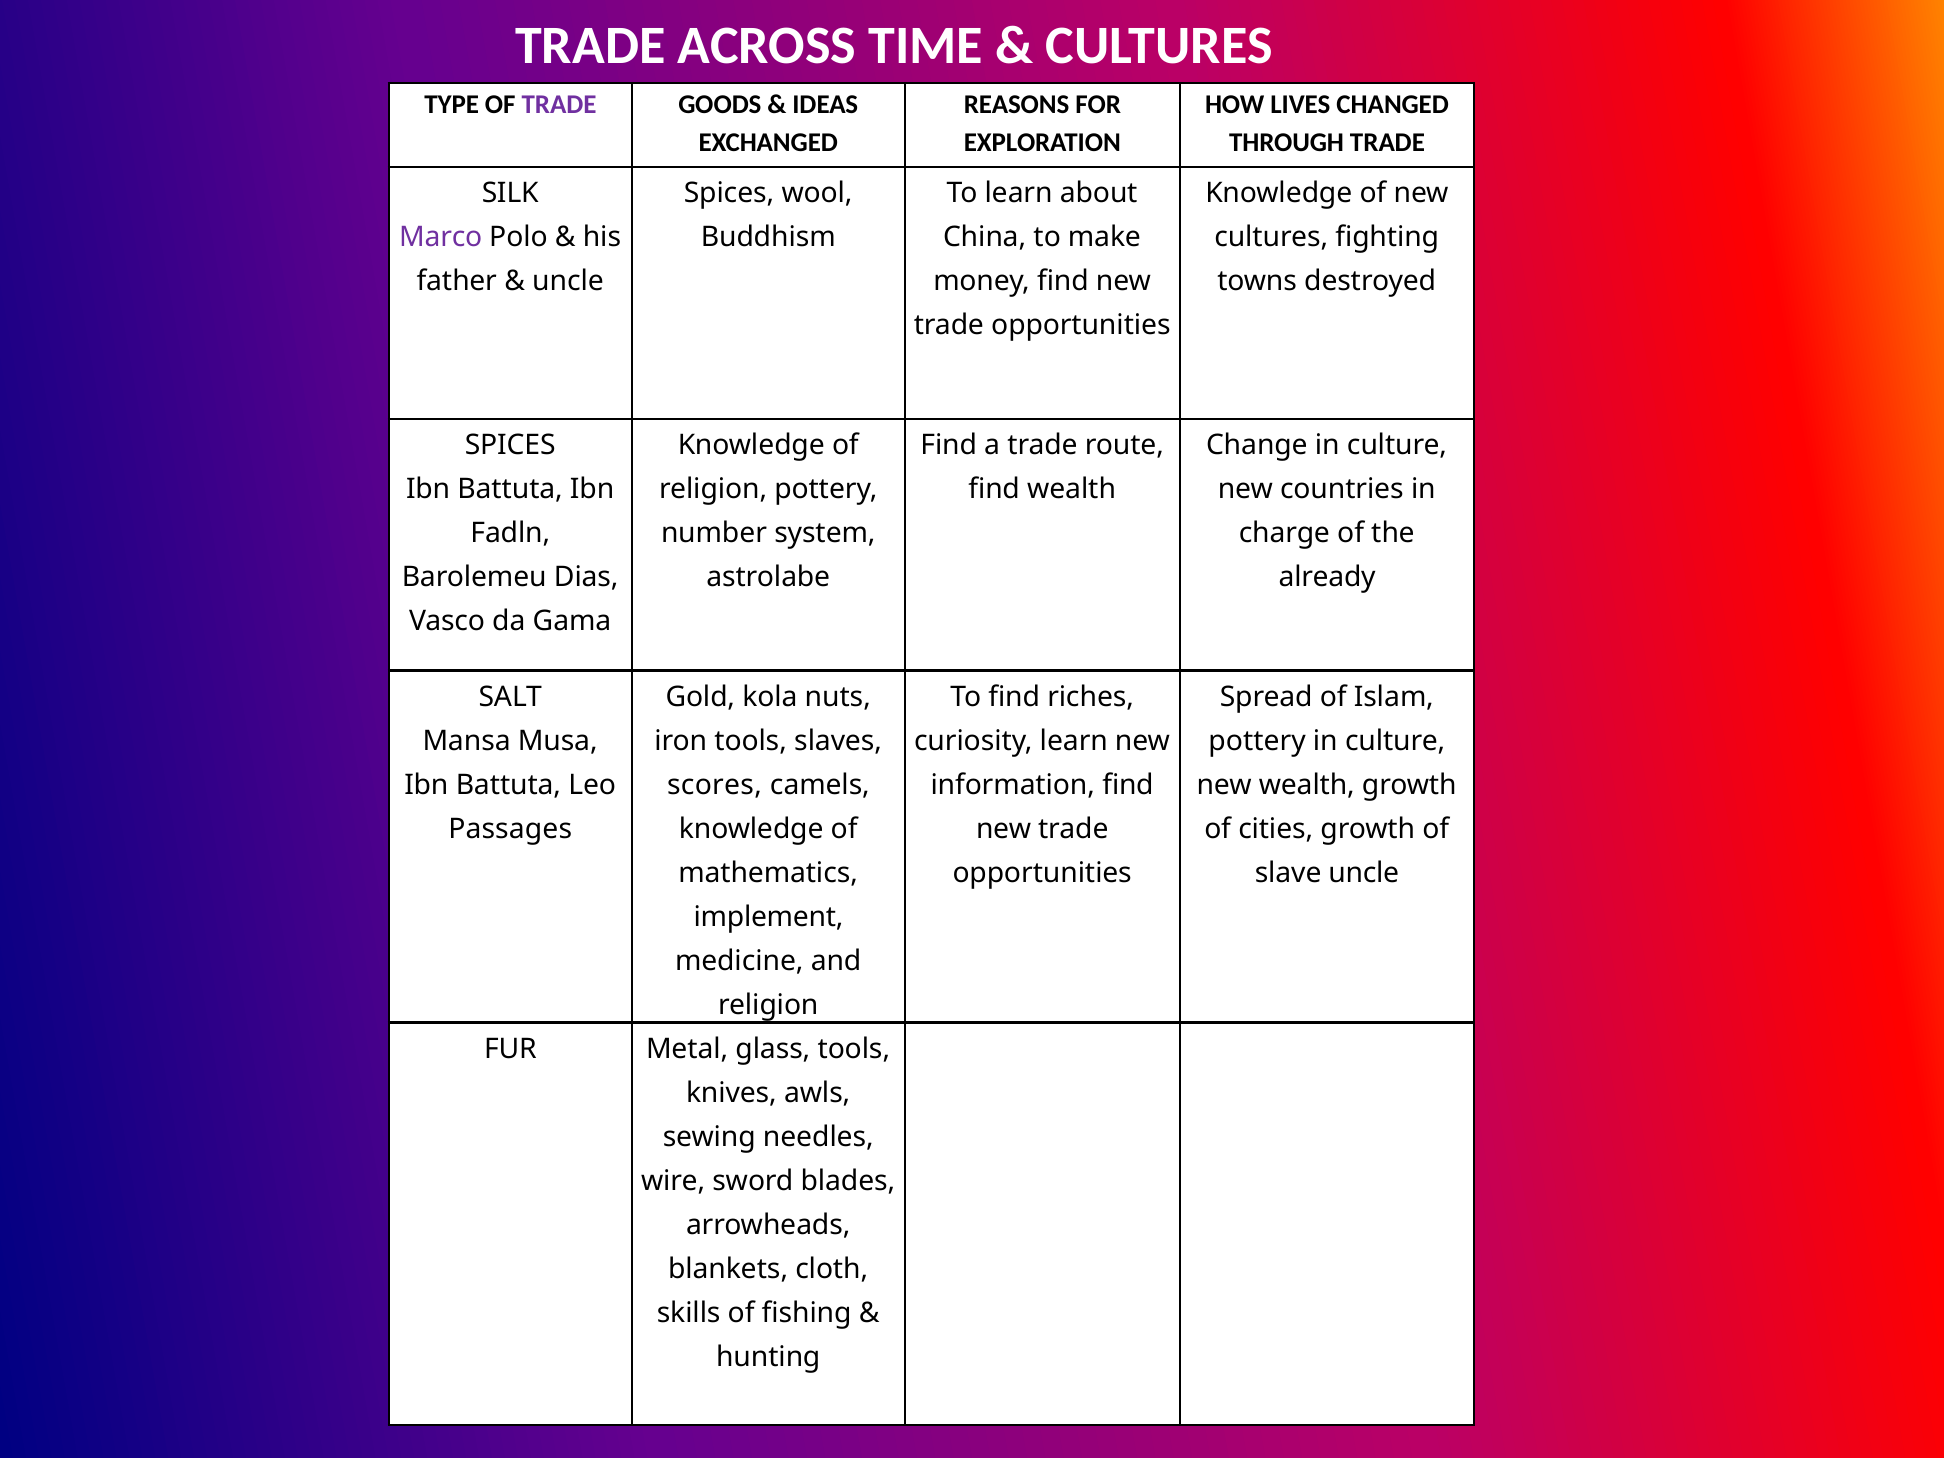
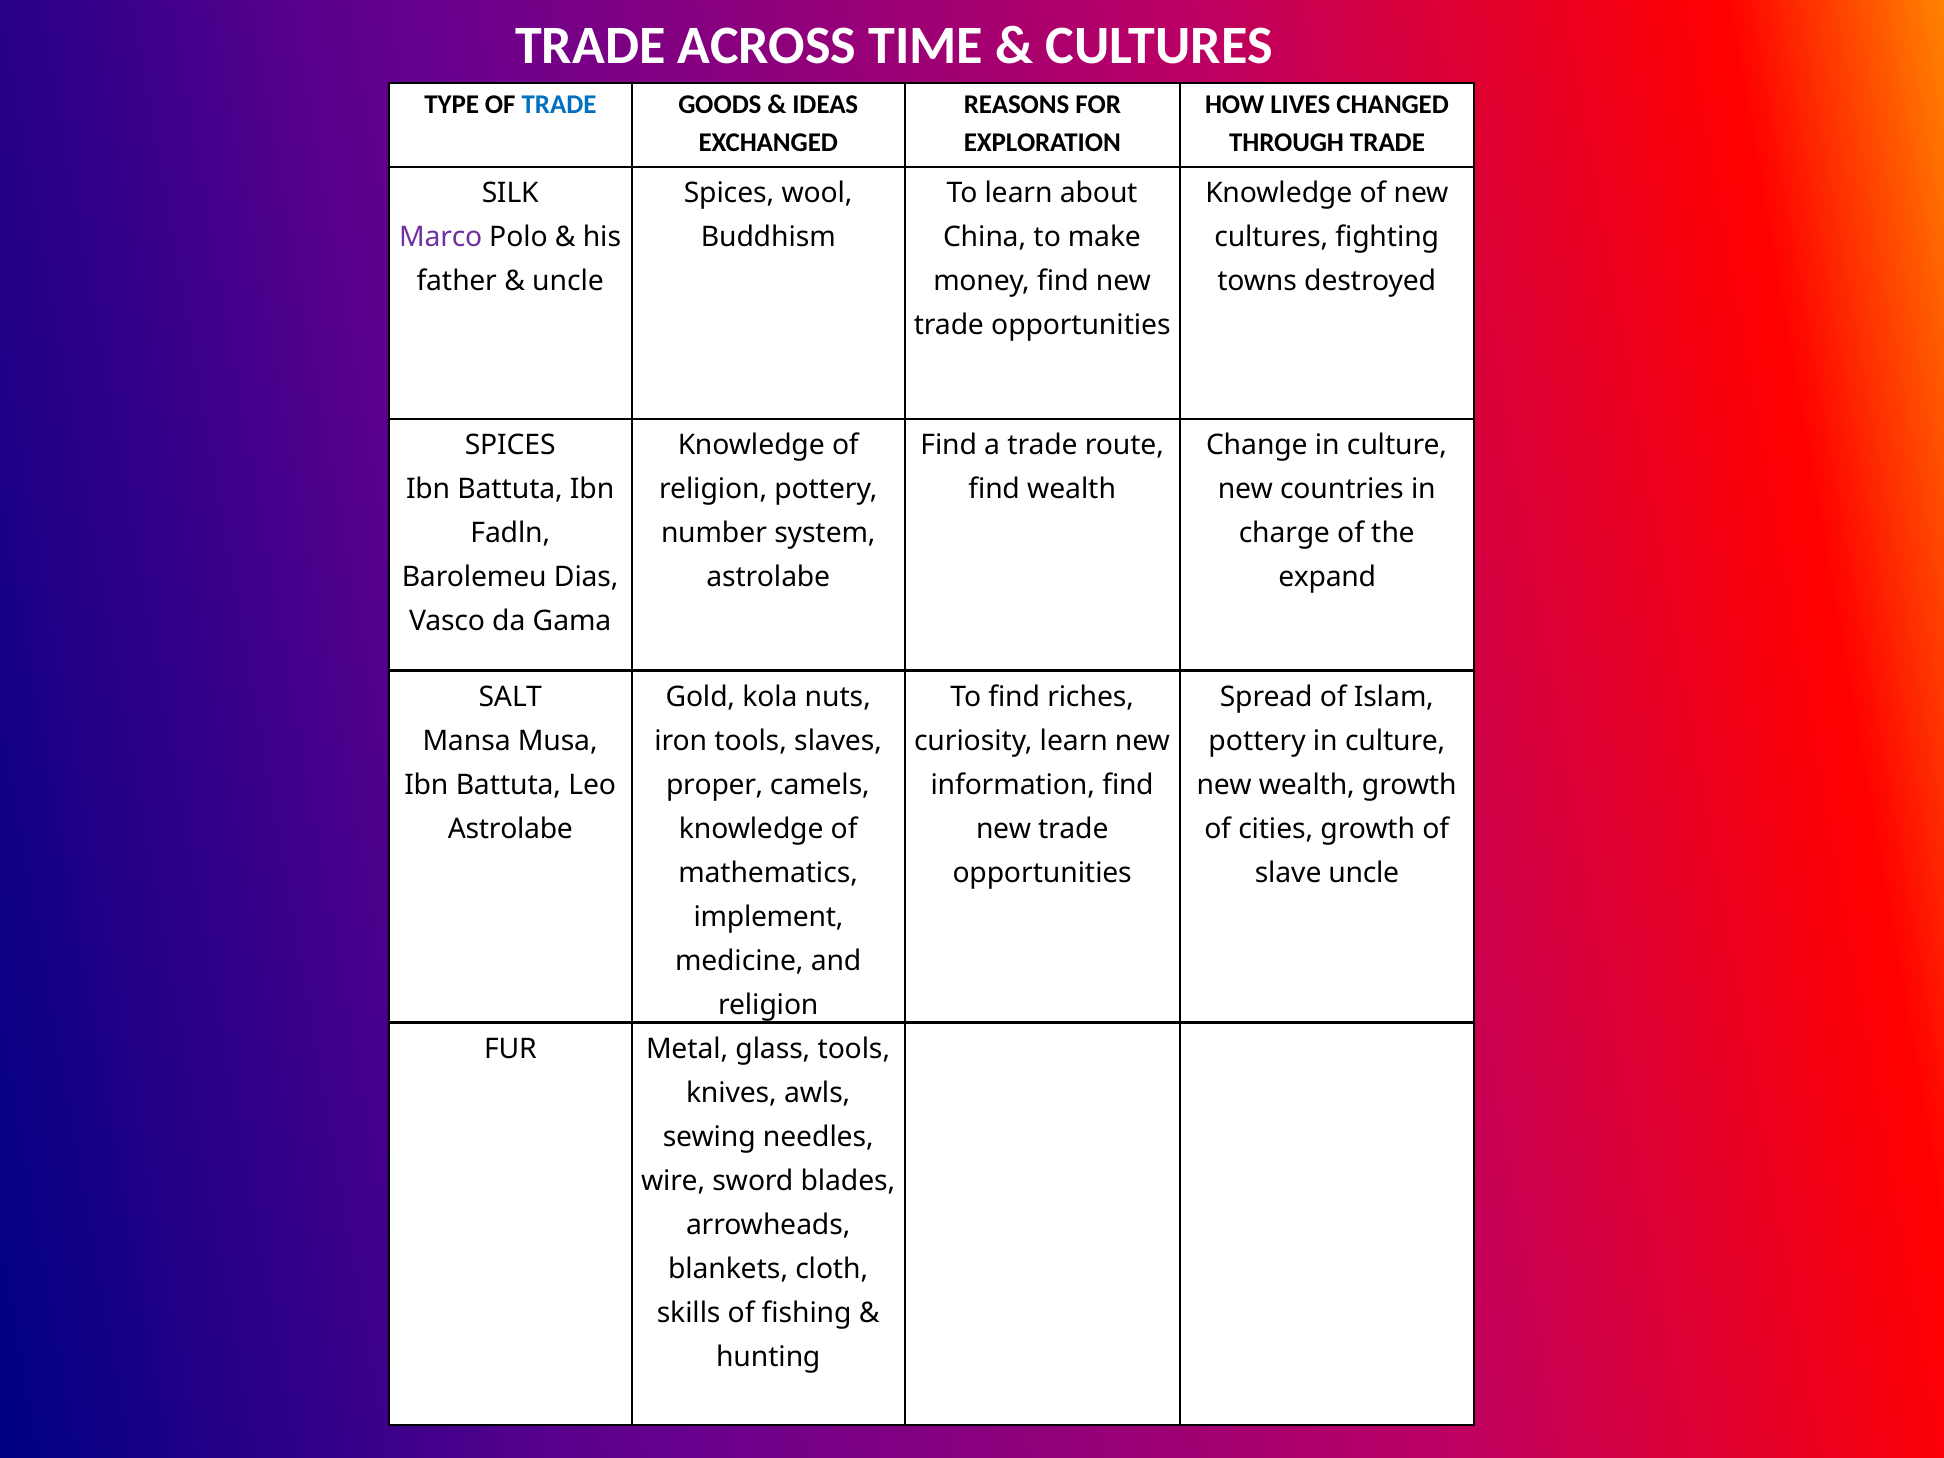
TRADE colour: purple -> blue (559, 105)
already: already -> expand (1327, 577)
scores: scores -> proper (715, 785)
Passages: Passages -> Astrolabe (510, 829)
